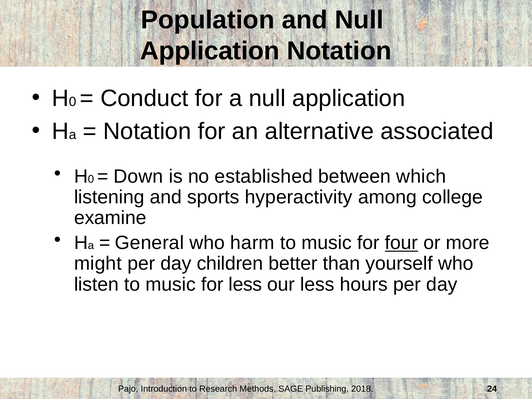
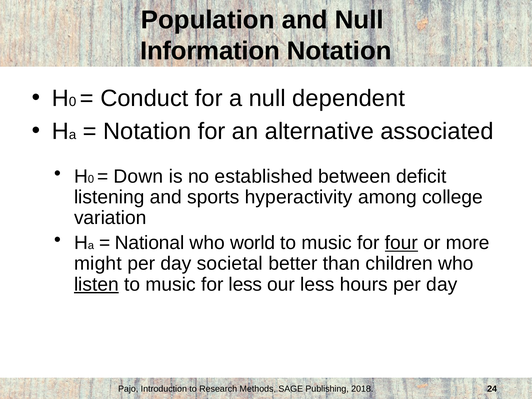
Application: Application -> Information (210, 51)
a null application: application -> dependent (349, 98)
which: which -> deficit (421, 176)
examine: examine -> variation (110, 218)
General: General -> National (150, 243)
harm: harm -> world (253, 243)
children: children -> societal (230, 264)
yourself: yourself -> children (399, 264)
listen underline: none -> present (96, 284)
